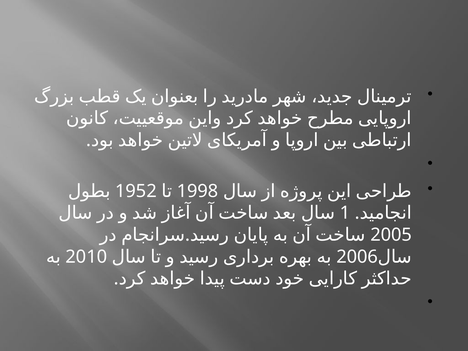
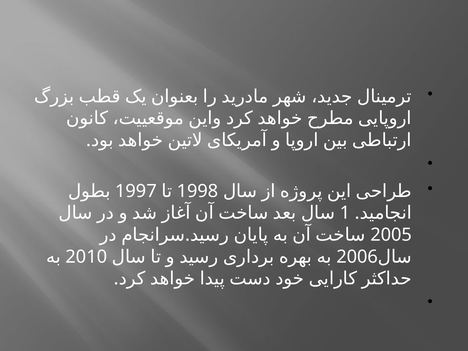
1952: 1952 -> 1997 (136, 191)
